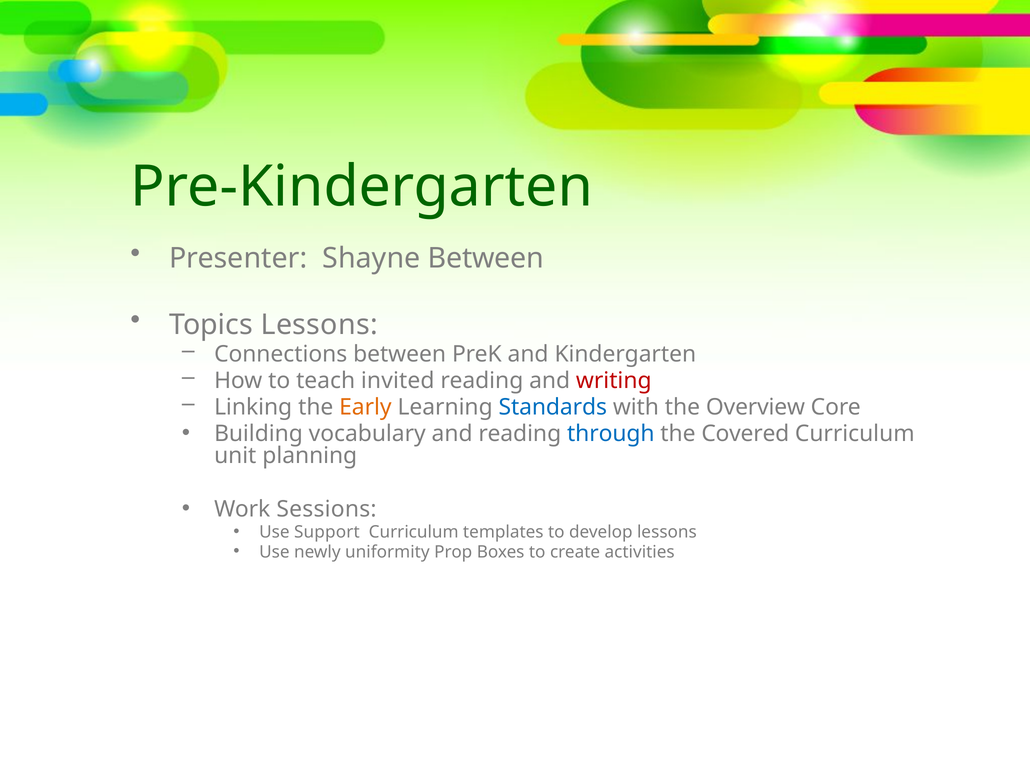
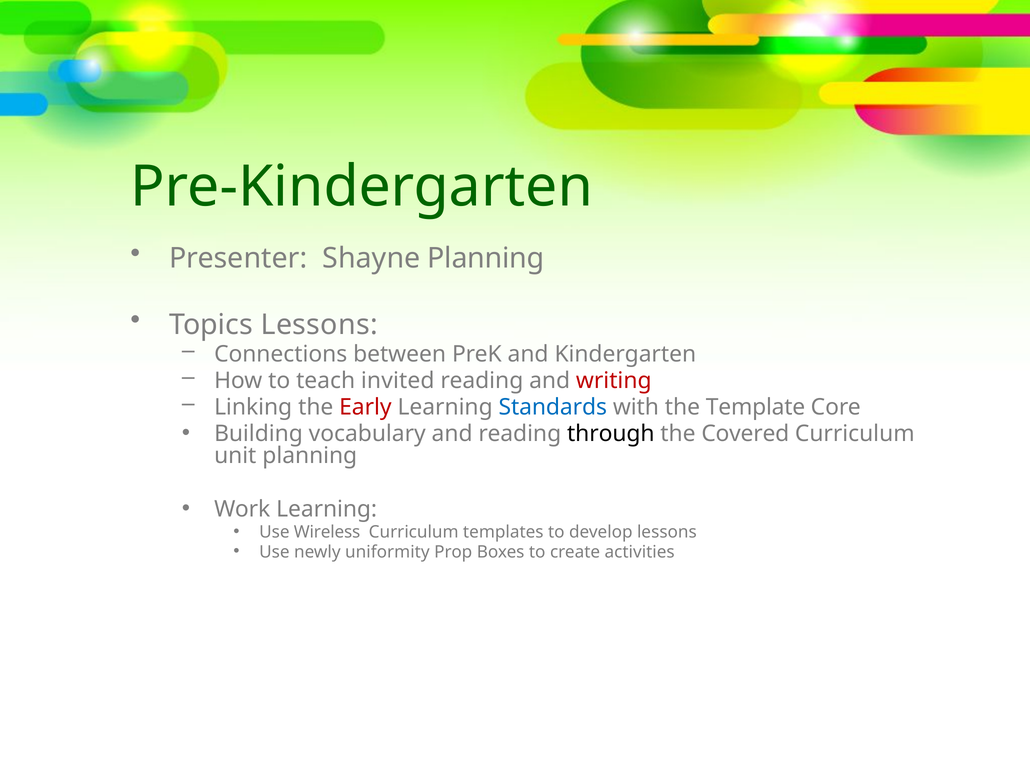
Shayne Between: Between -> Planning (486, 258)
Early colour: orange -> red (365, 407)
Overview: Overview -> Template (756, 407)
through colour: blue -> black (611, 434)
Work Sessions: Sessions -> Learning (327, 509)
Support: Support -> Wireless (327, 532)
